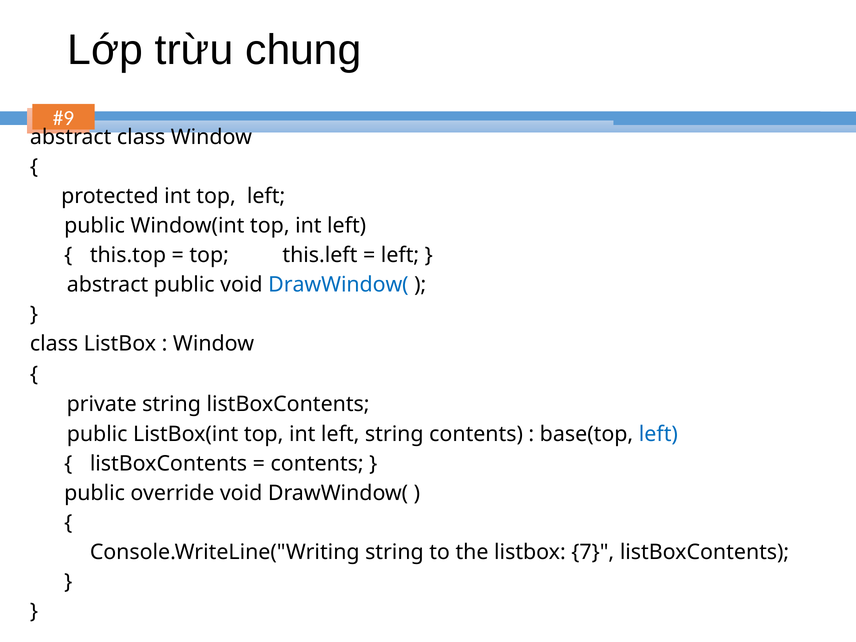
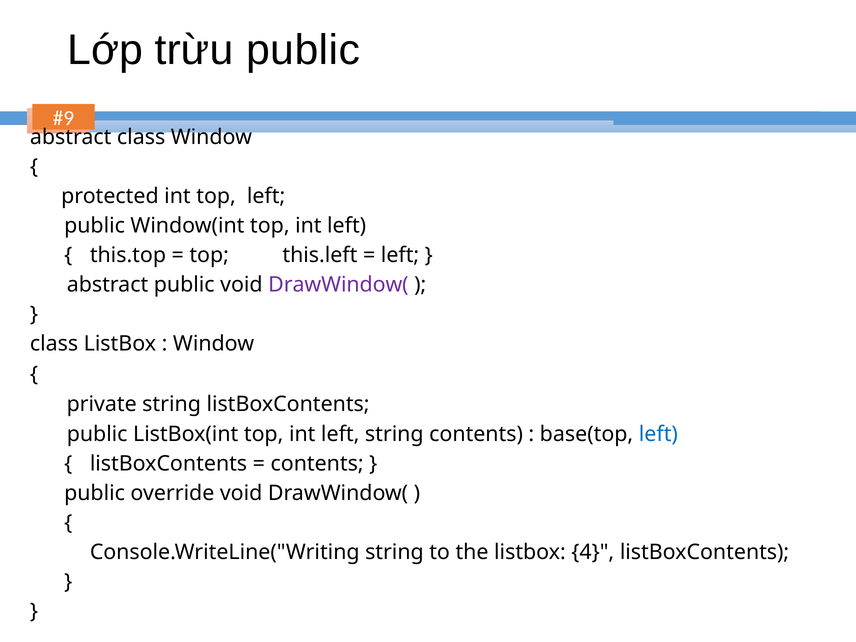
trừu chung: chung -> public (303, 50)
DrawWindow( colour: blue -> purple (338, 285)
7: 7 -> 4 (593, 552)
